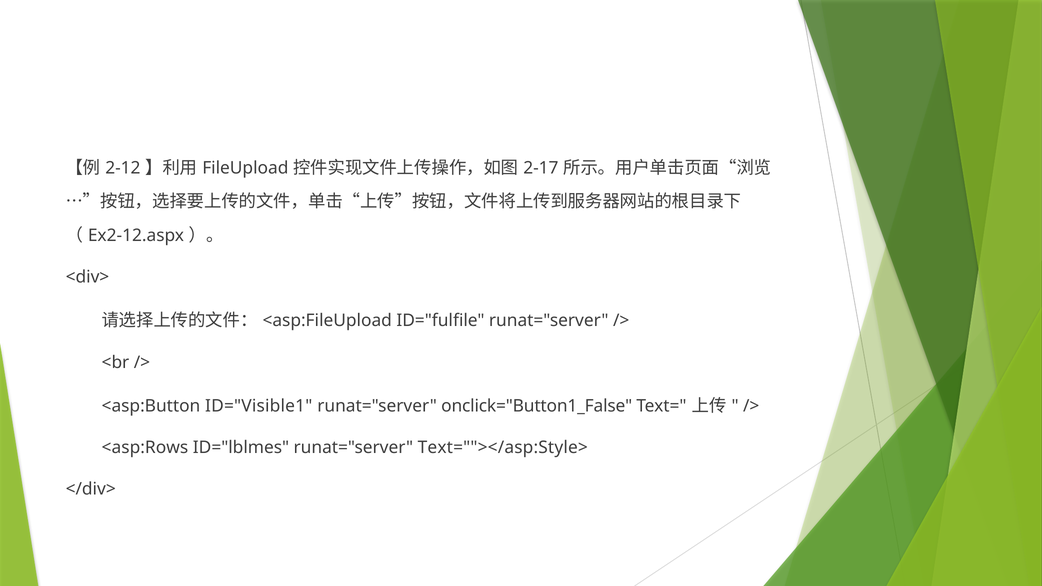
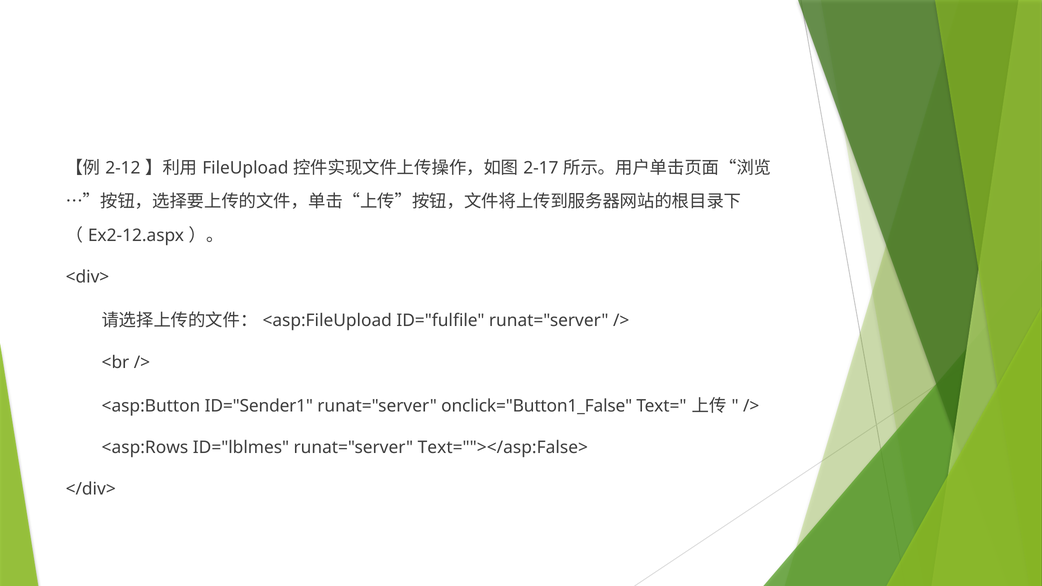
ID="Visible1: ID="Visible1 -> ID="Sender1 (259, 406)
Text=""></asp:Style>: Text=""></asp:Style> -> Text=""></asp:False> (503, 448)
